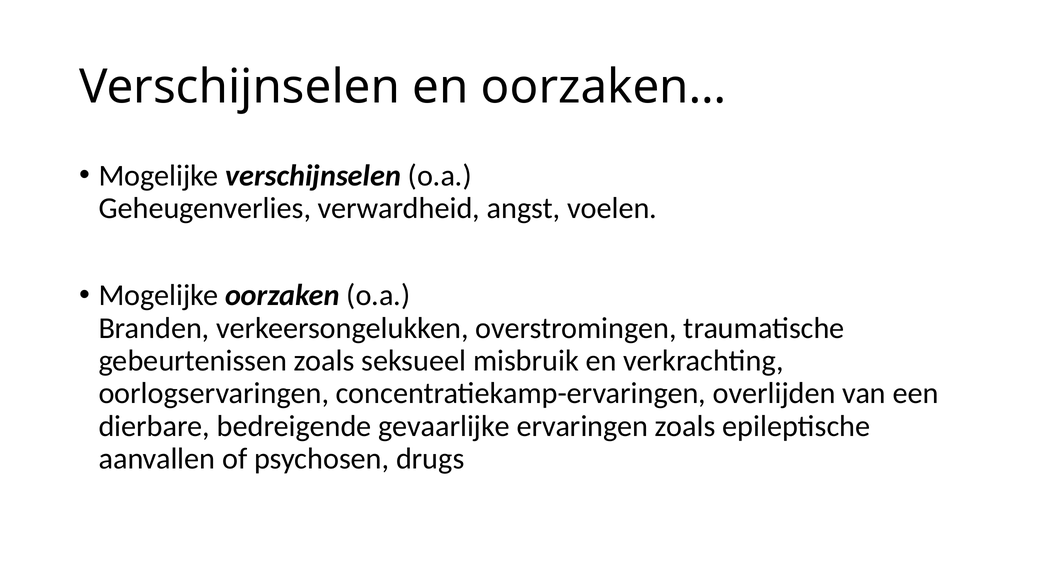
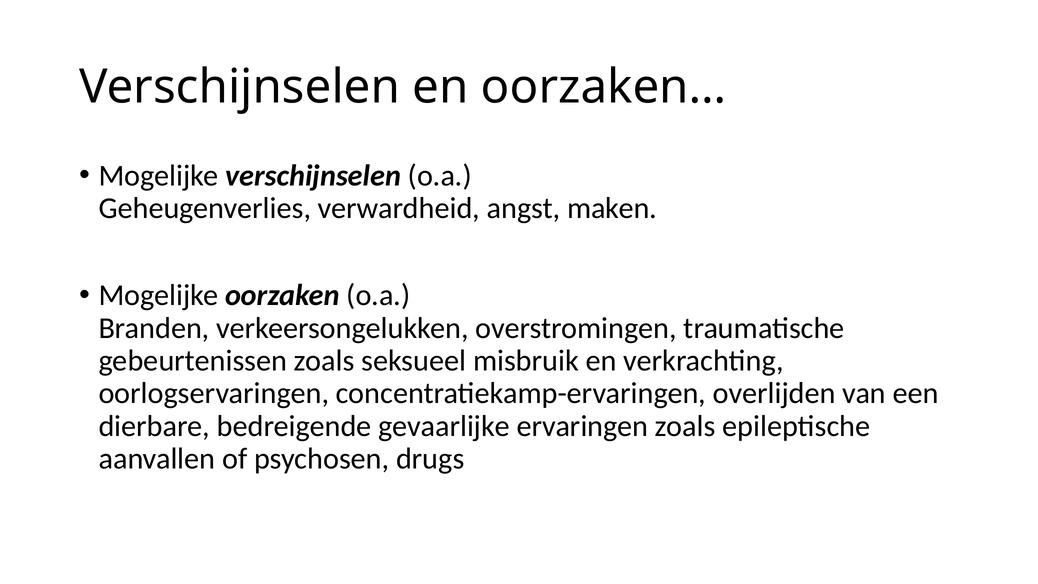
voelen: voelen -> maken (612, 208)
